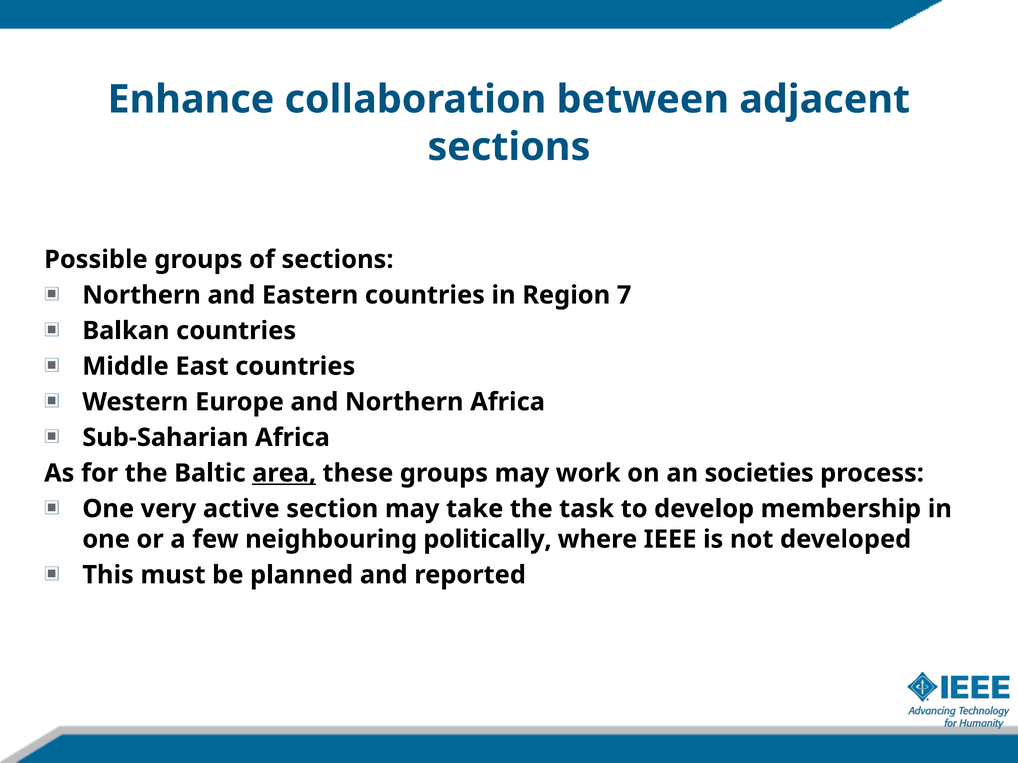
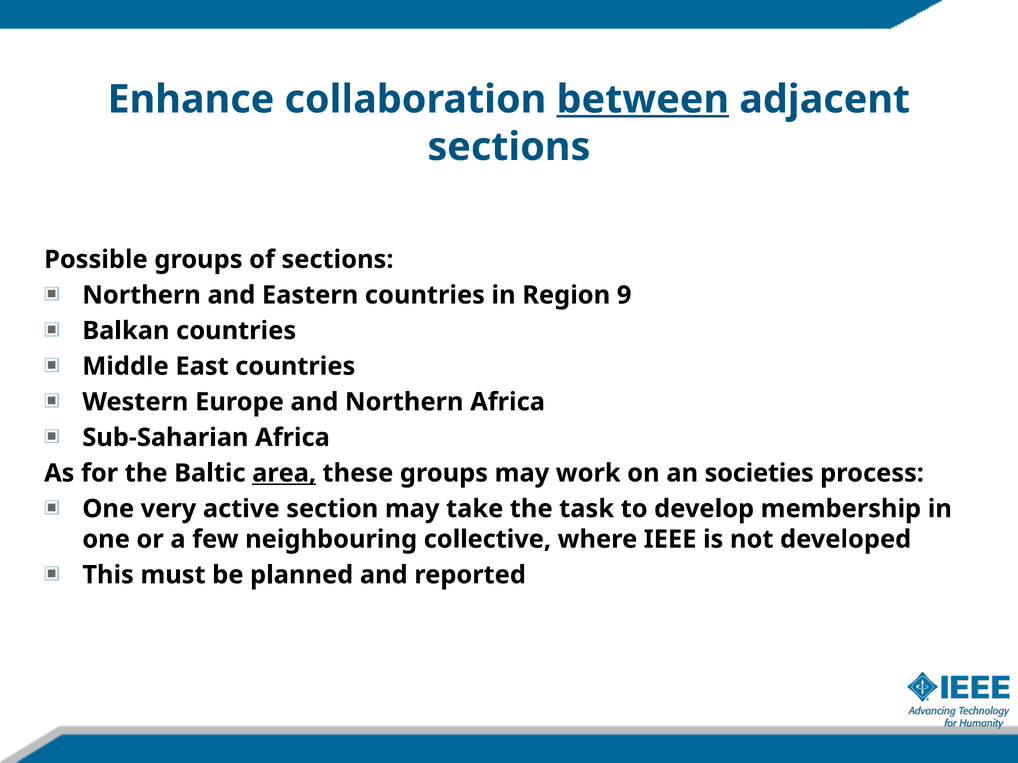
between underline: none -> present (643, 99)
7: 7 -> 9 (624, 295)
politically: politically -> collective (487, 540)
